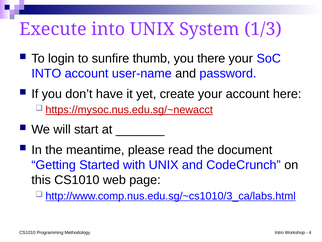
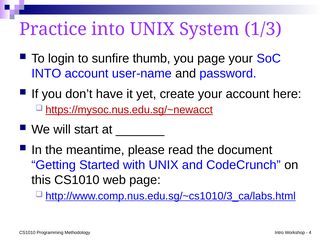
Execute: Execute -> Practice (53, 29)
you there: there -> page (211, 58)
